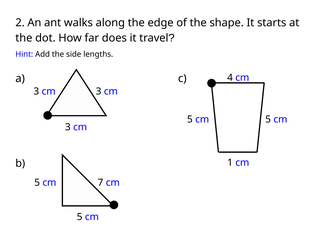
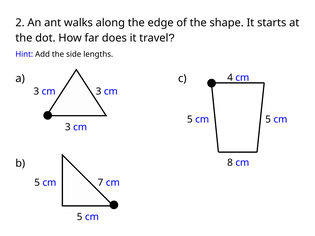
1: 1 -> 8 (230, 163)
